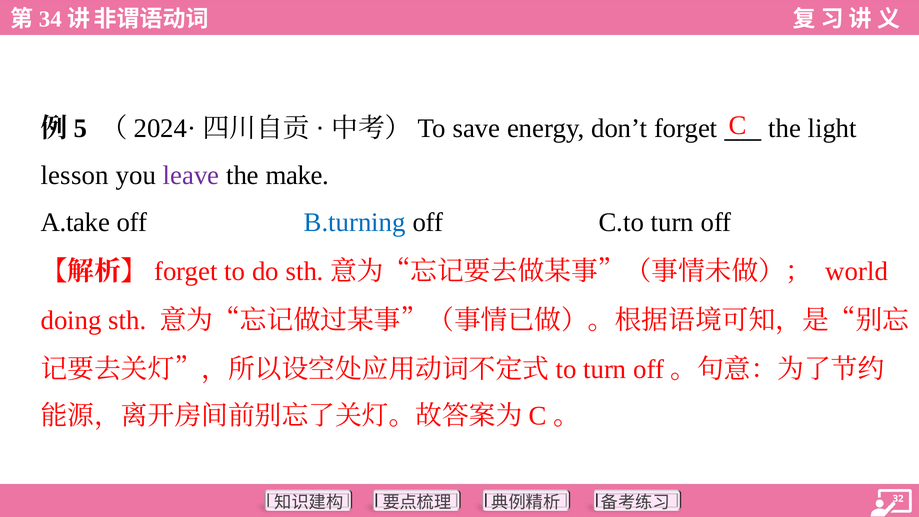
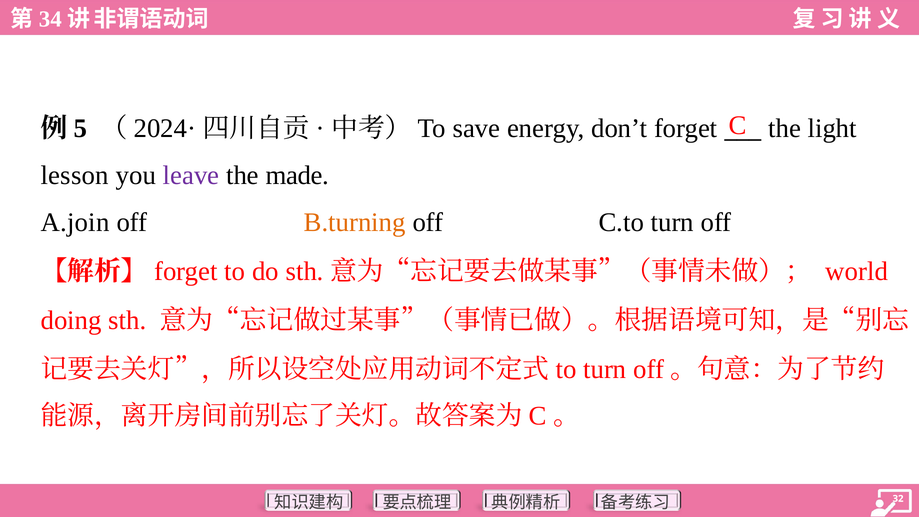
make: make -> made (297, 175)
A.take: A.take -> A.join (75, 222)
B.turning colour: blue -> orange (355, 222)
